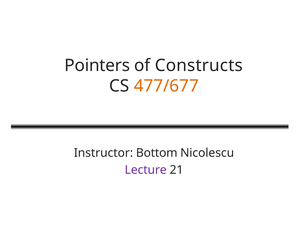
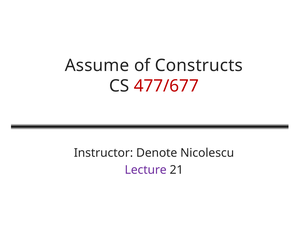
Pointers: Pointers -> Assume (97, 66)
477/677 colour: orange -> red (166, 86)
Bottom: Bottom -> Denote (157, 153)
